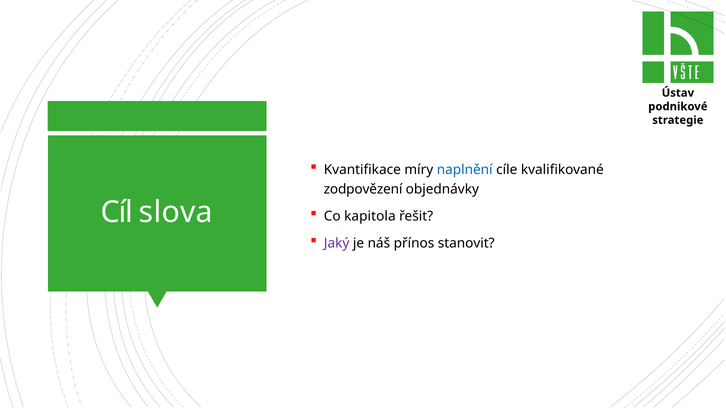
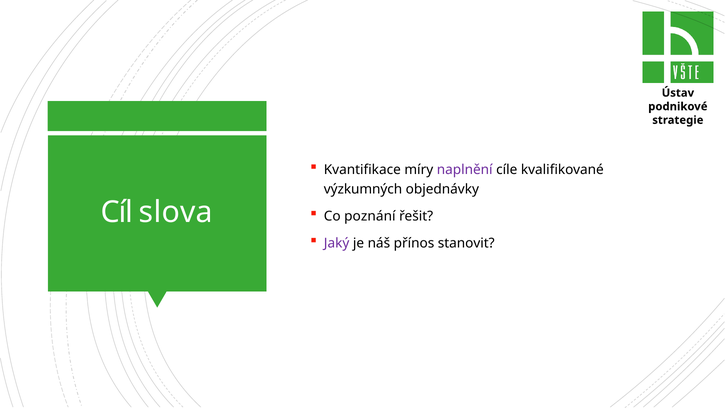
naplnění colour: blue -> purple (465, 170)
zodpovězení: zodpovězení -> výzkumných (363, 189)
kapitola: kapitola -> poznání (370, 216)
